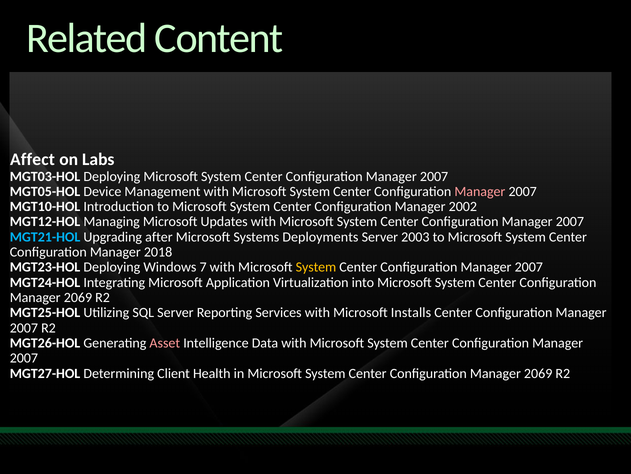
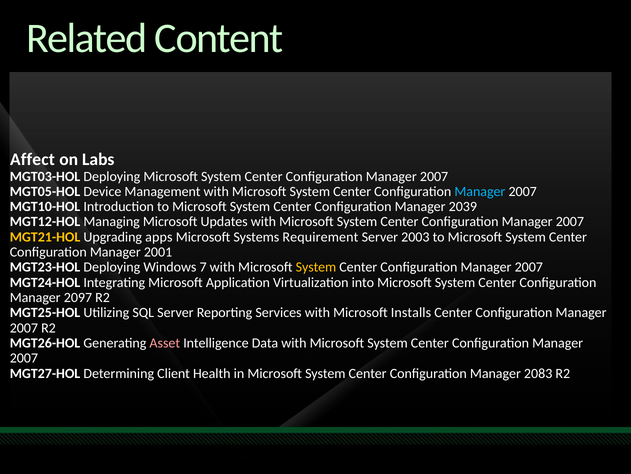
Manager colour: pink -> light blue (480, 191)
2002: 2002 -> 2039 (463, 206)
MGT21-HOL colour: light blue -> yellow (45, 237)
after: after -> apps (159, 237)
Deployments: Deployments -> Requirement (320, 237)
2018: 2018 -> 2001 (158, 252)
2069: 2069 -> 2097 (78, 297)
2069: 2069 -> 2083 (538, 373)
